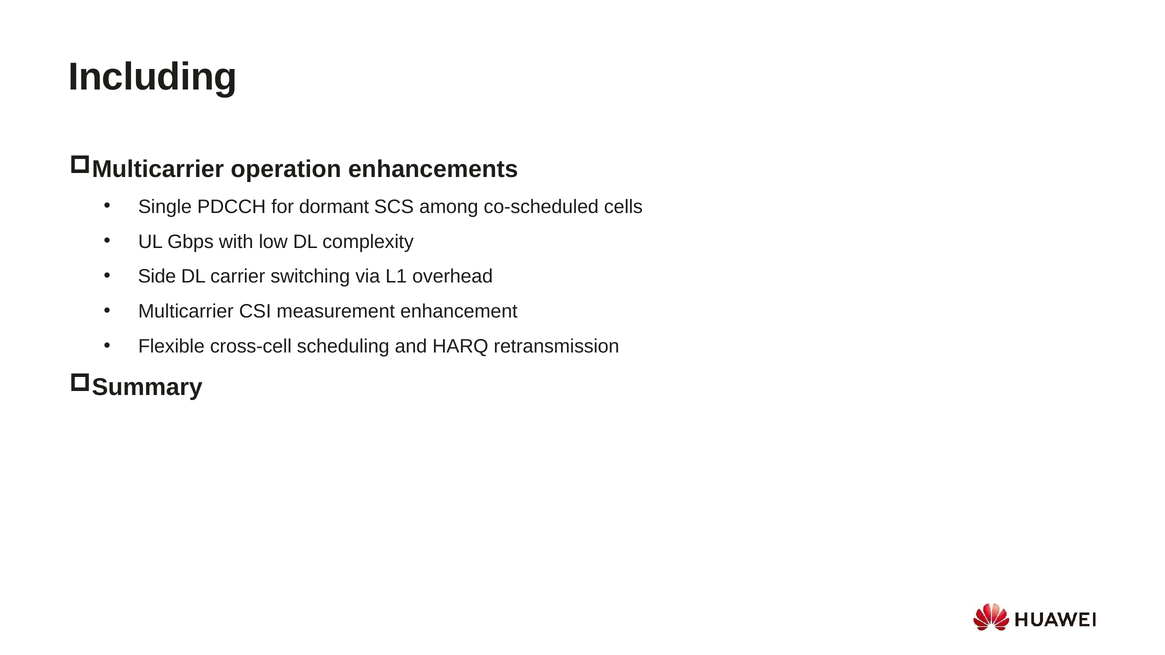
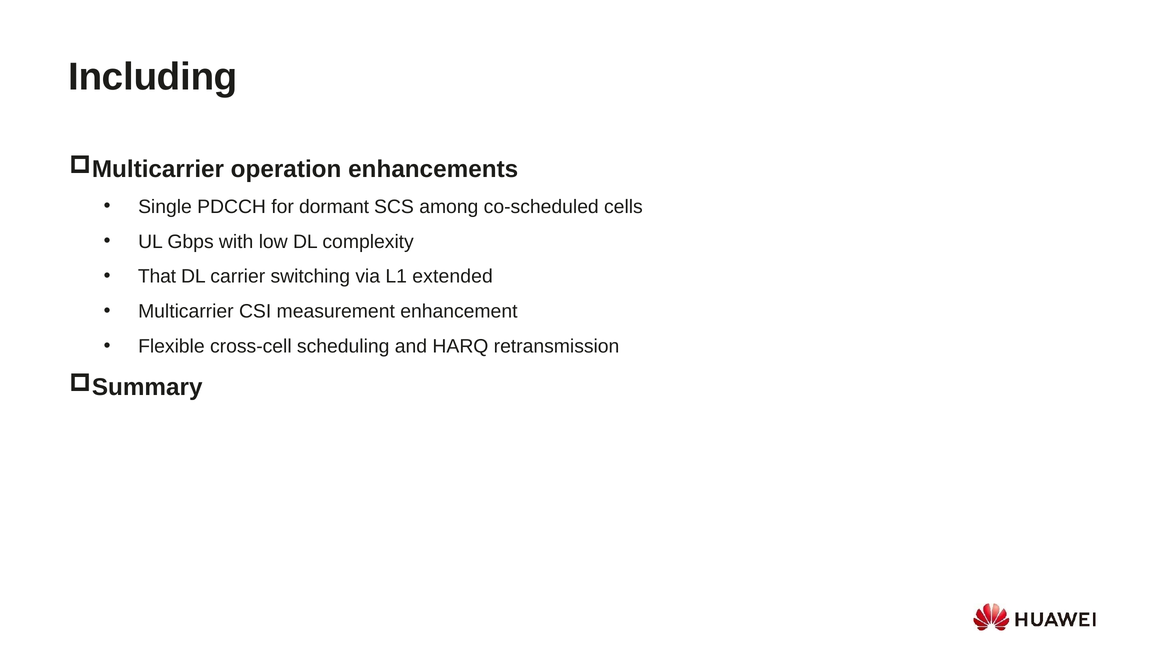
Side: Side -> That (157, 277)
overhead: overhead -> extended (453, 277)
